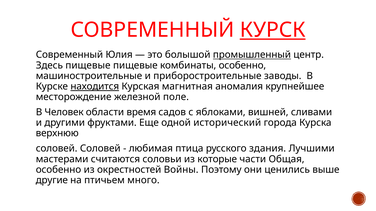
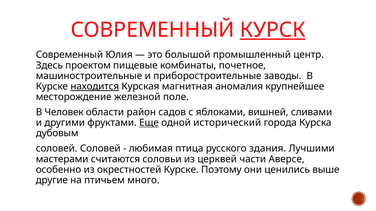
промышленный underline: present -> none (252, 55)
Здесь пищевые: пищевые -> проектом (88, 65)
комбинаты особенно: особенно -> почетное (242, 65)
время: время -> район (141, 112)
Еще underline: none -> present (149, 123)
верхнюю: верхнюю -> дубовым (57, 134)
которые: которые -> церквей (217, 159)
Общая: Общая -> Аверсе (287, 159)
окрестностей Войны: Войны -> Курске (181, 170)
